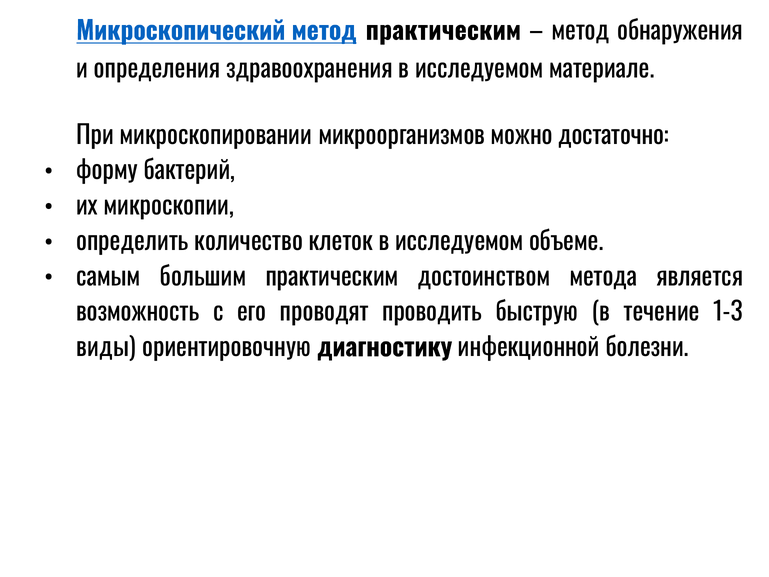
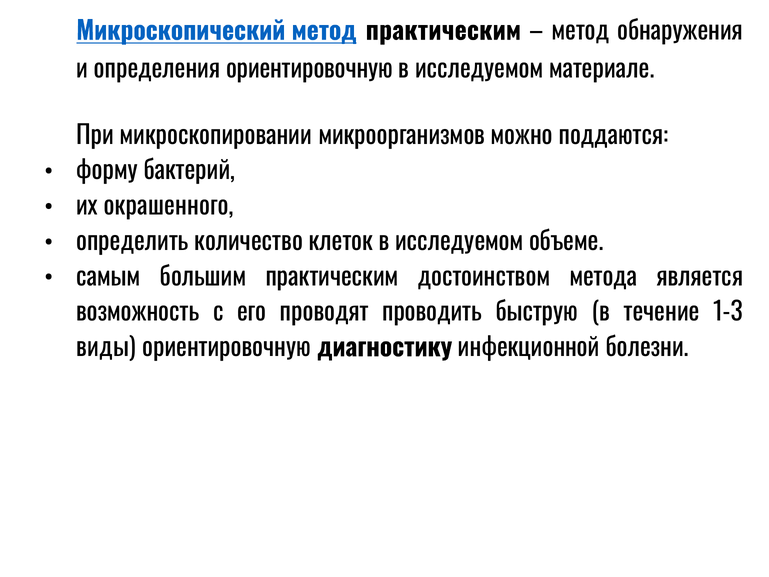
определения здравоохранения: здравоохранения -> ориентировочную (309, 69)
достаточно: достаточно -> поддаются (613, 136)
микроскопии: микроскопии -> окрашенного (169, 206)
